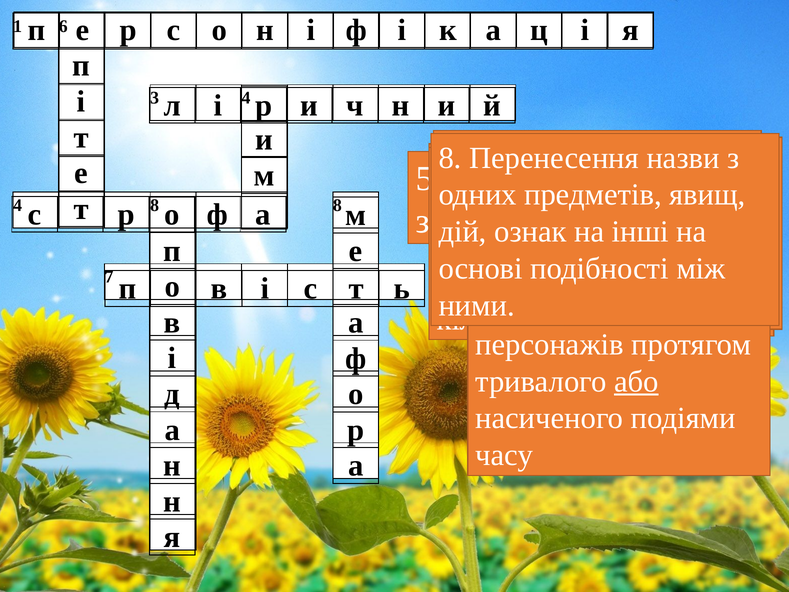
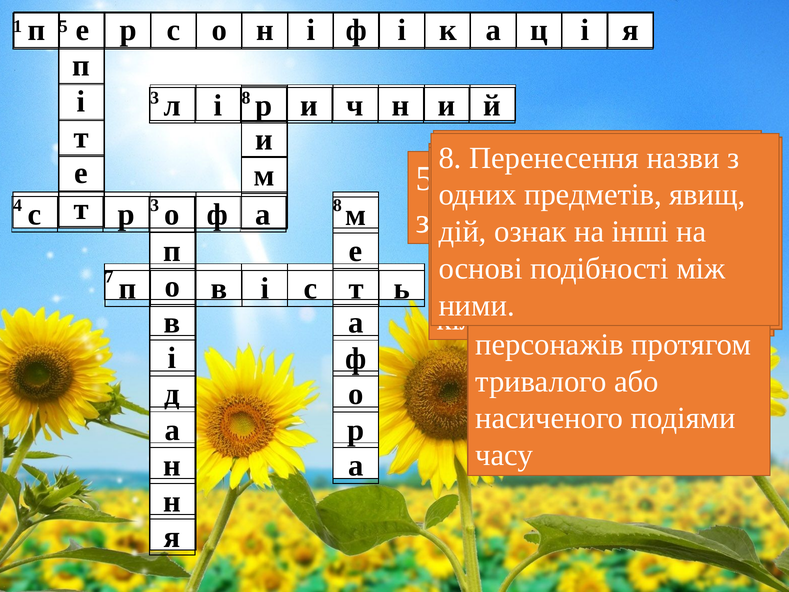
1 6: 6 -> 5 (63, 26)
4: 4 -> 8 (246, 98)
4 8: 8 -> 3 (155, 205)
або underline: present -> none (636, 381)
